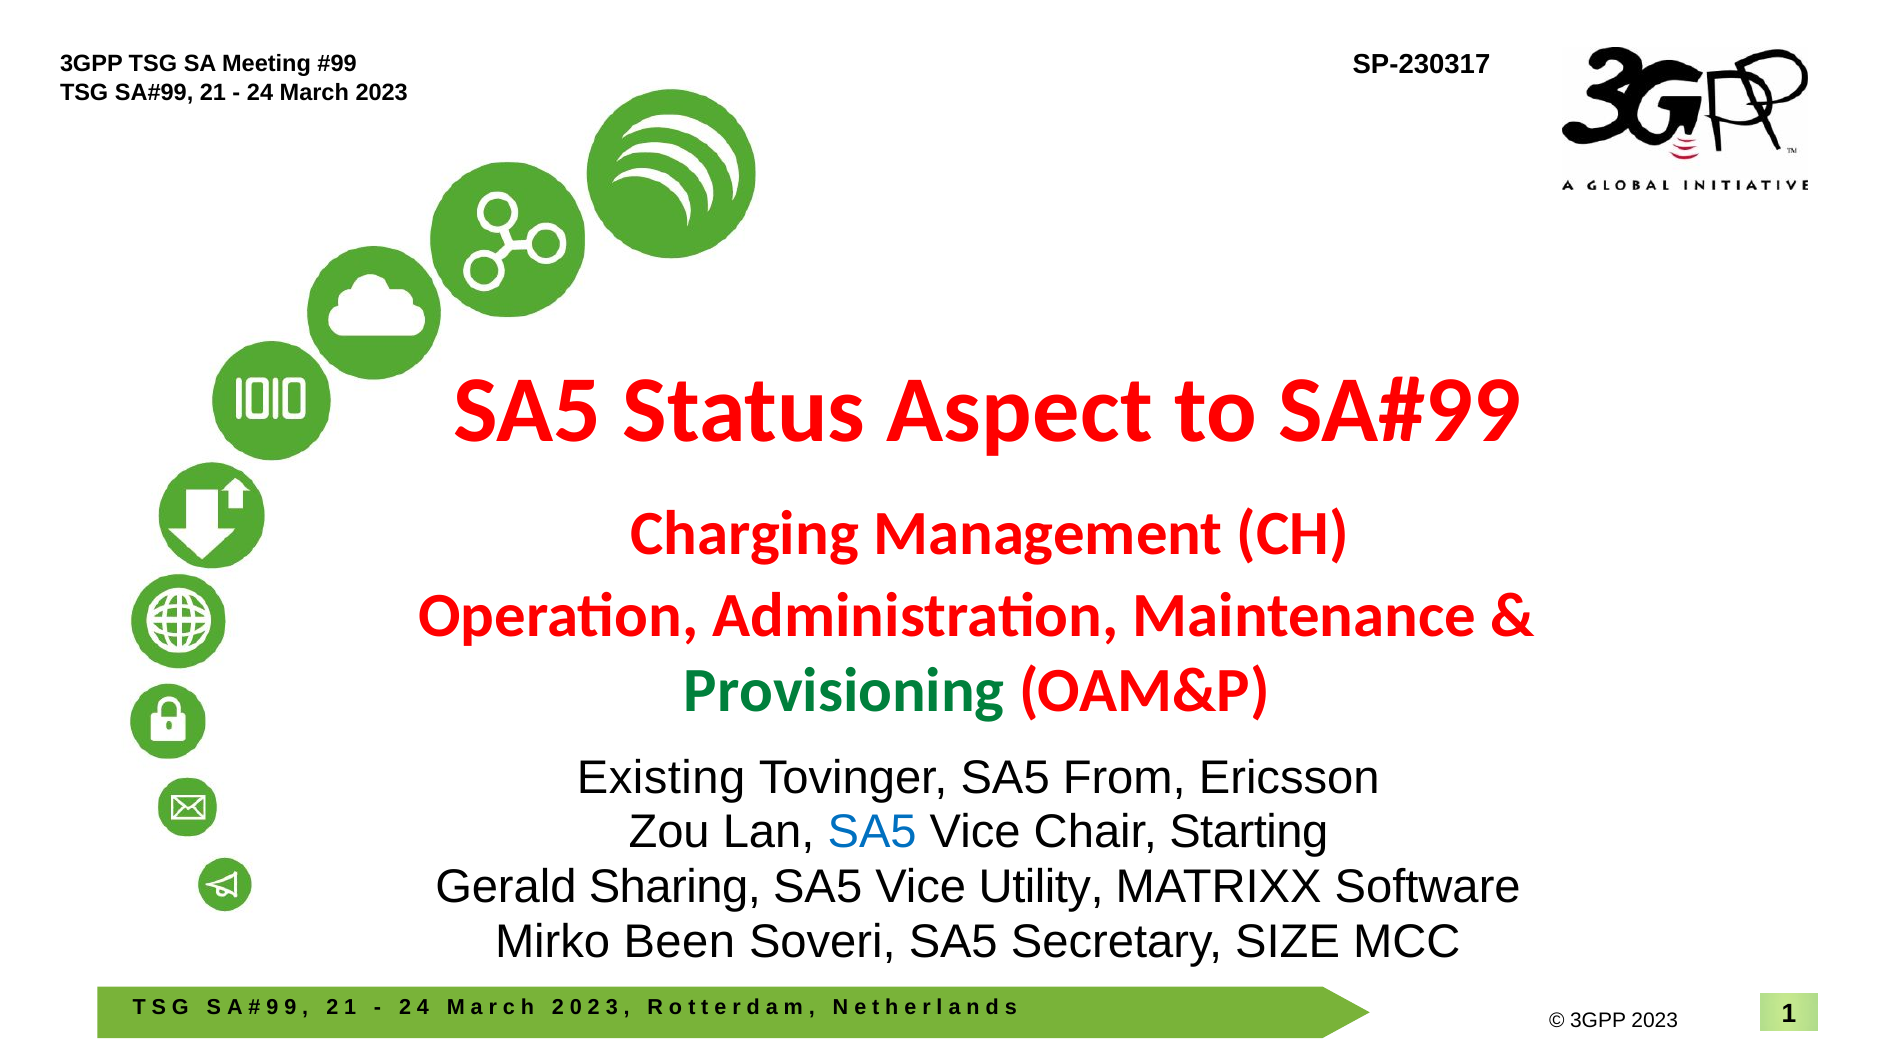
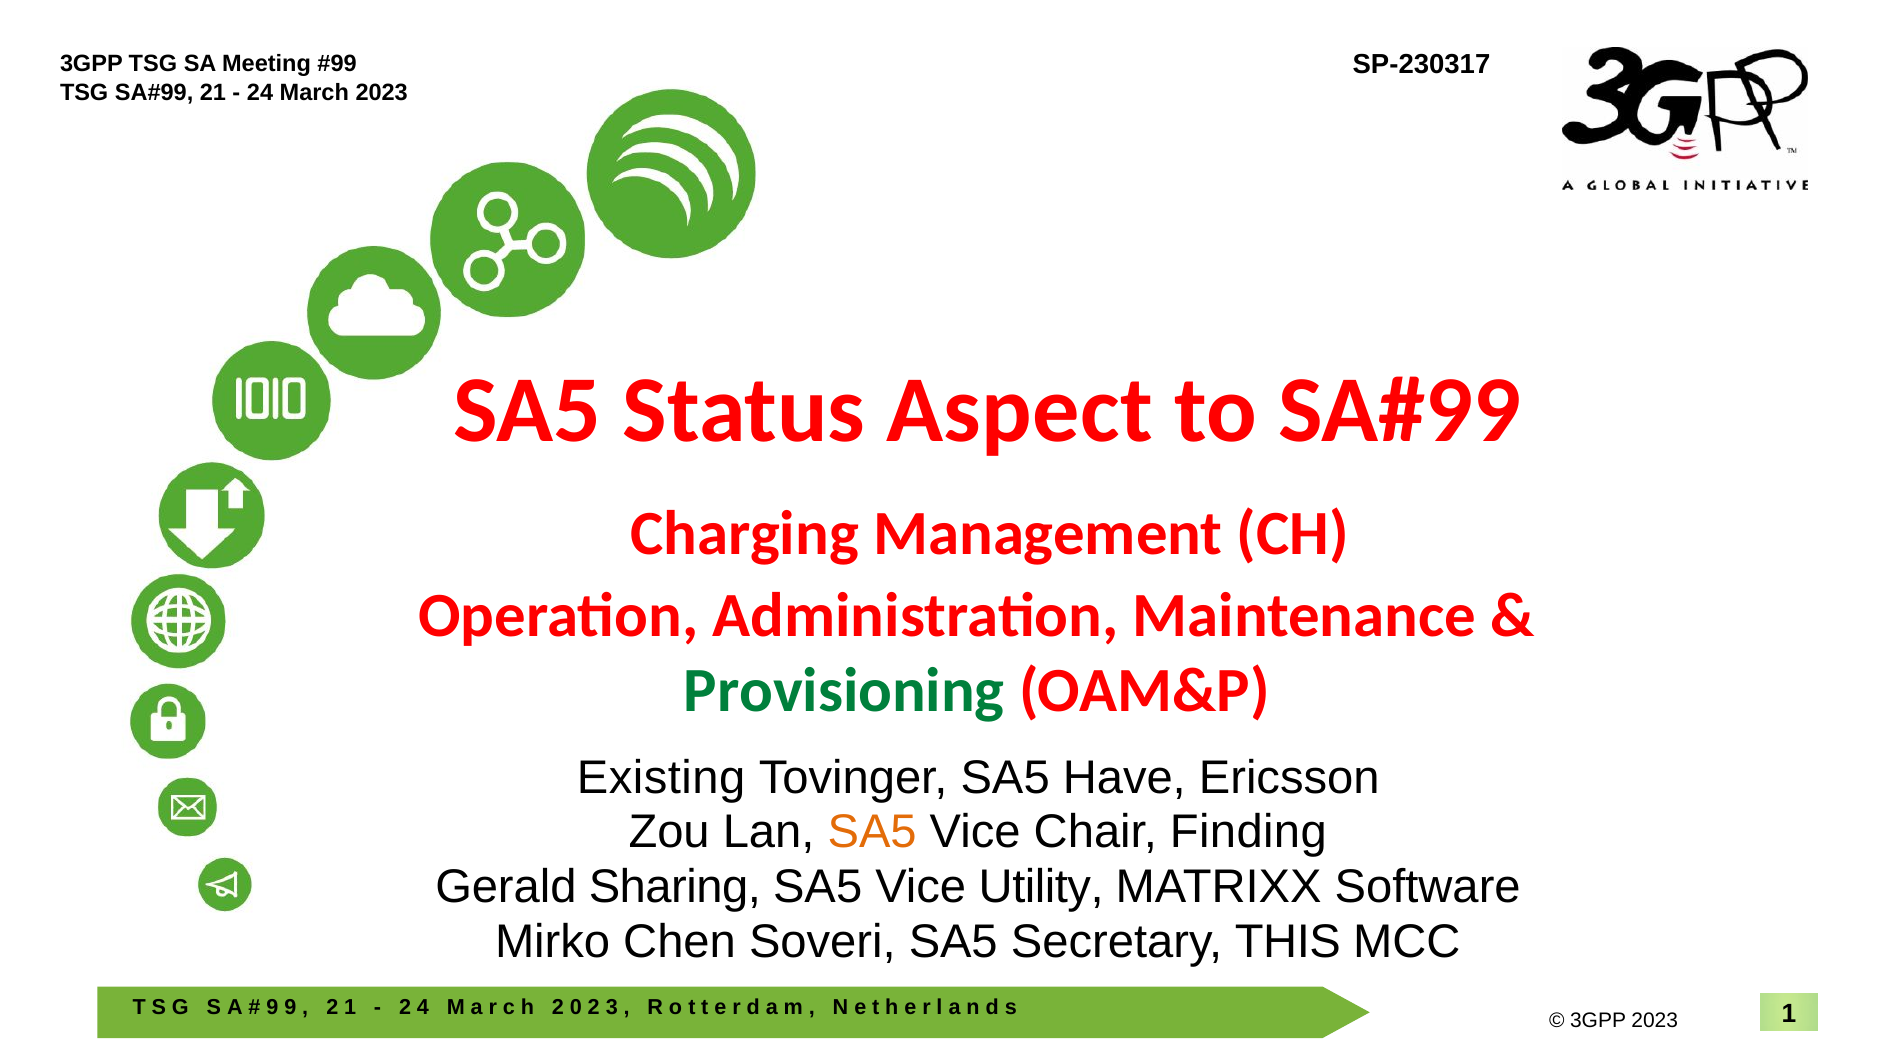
From: From -> Have (1124, 778)
SA5 colour: blue -> orange (872, 832)
Starting: Starting -> Finding (1248, 832)
Been: Been -> Chen (680, 942)
SIZE: SIZE -> THIS (1288, 942)
